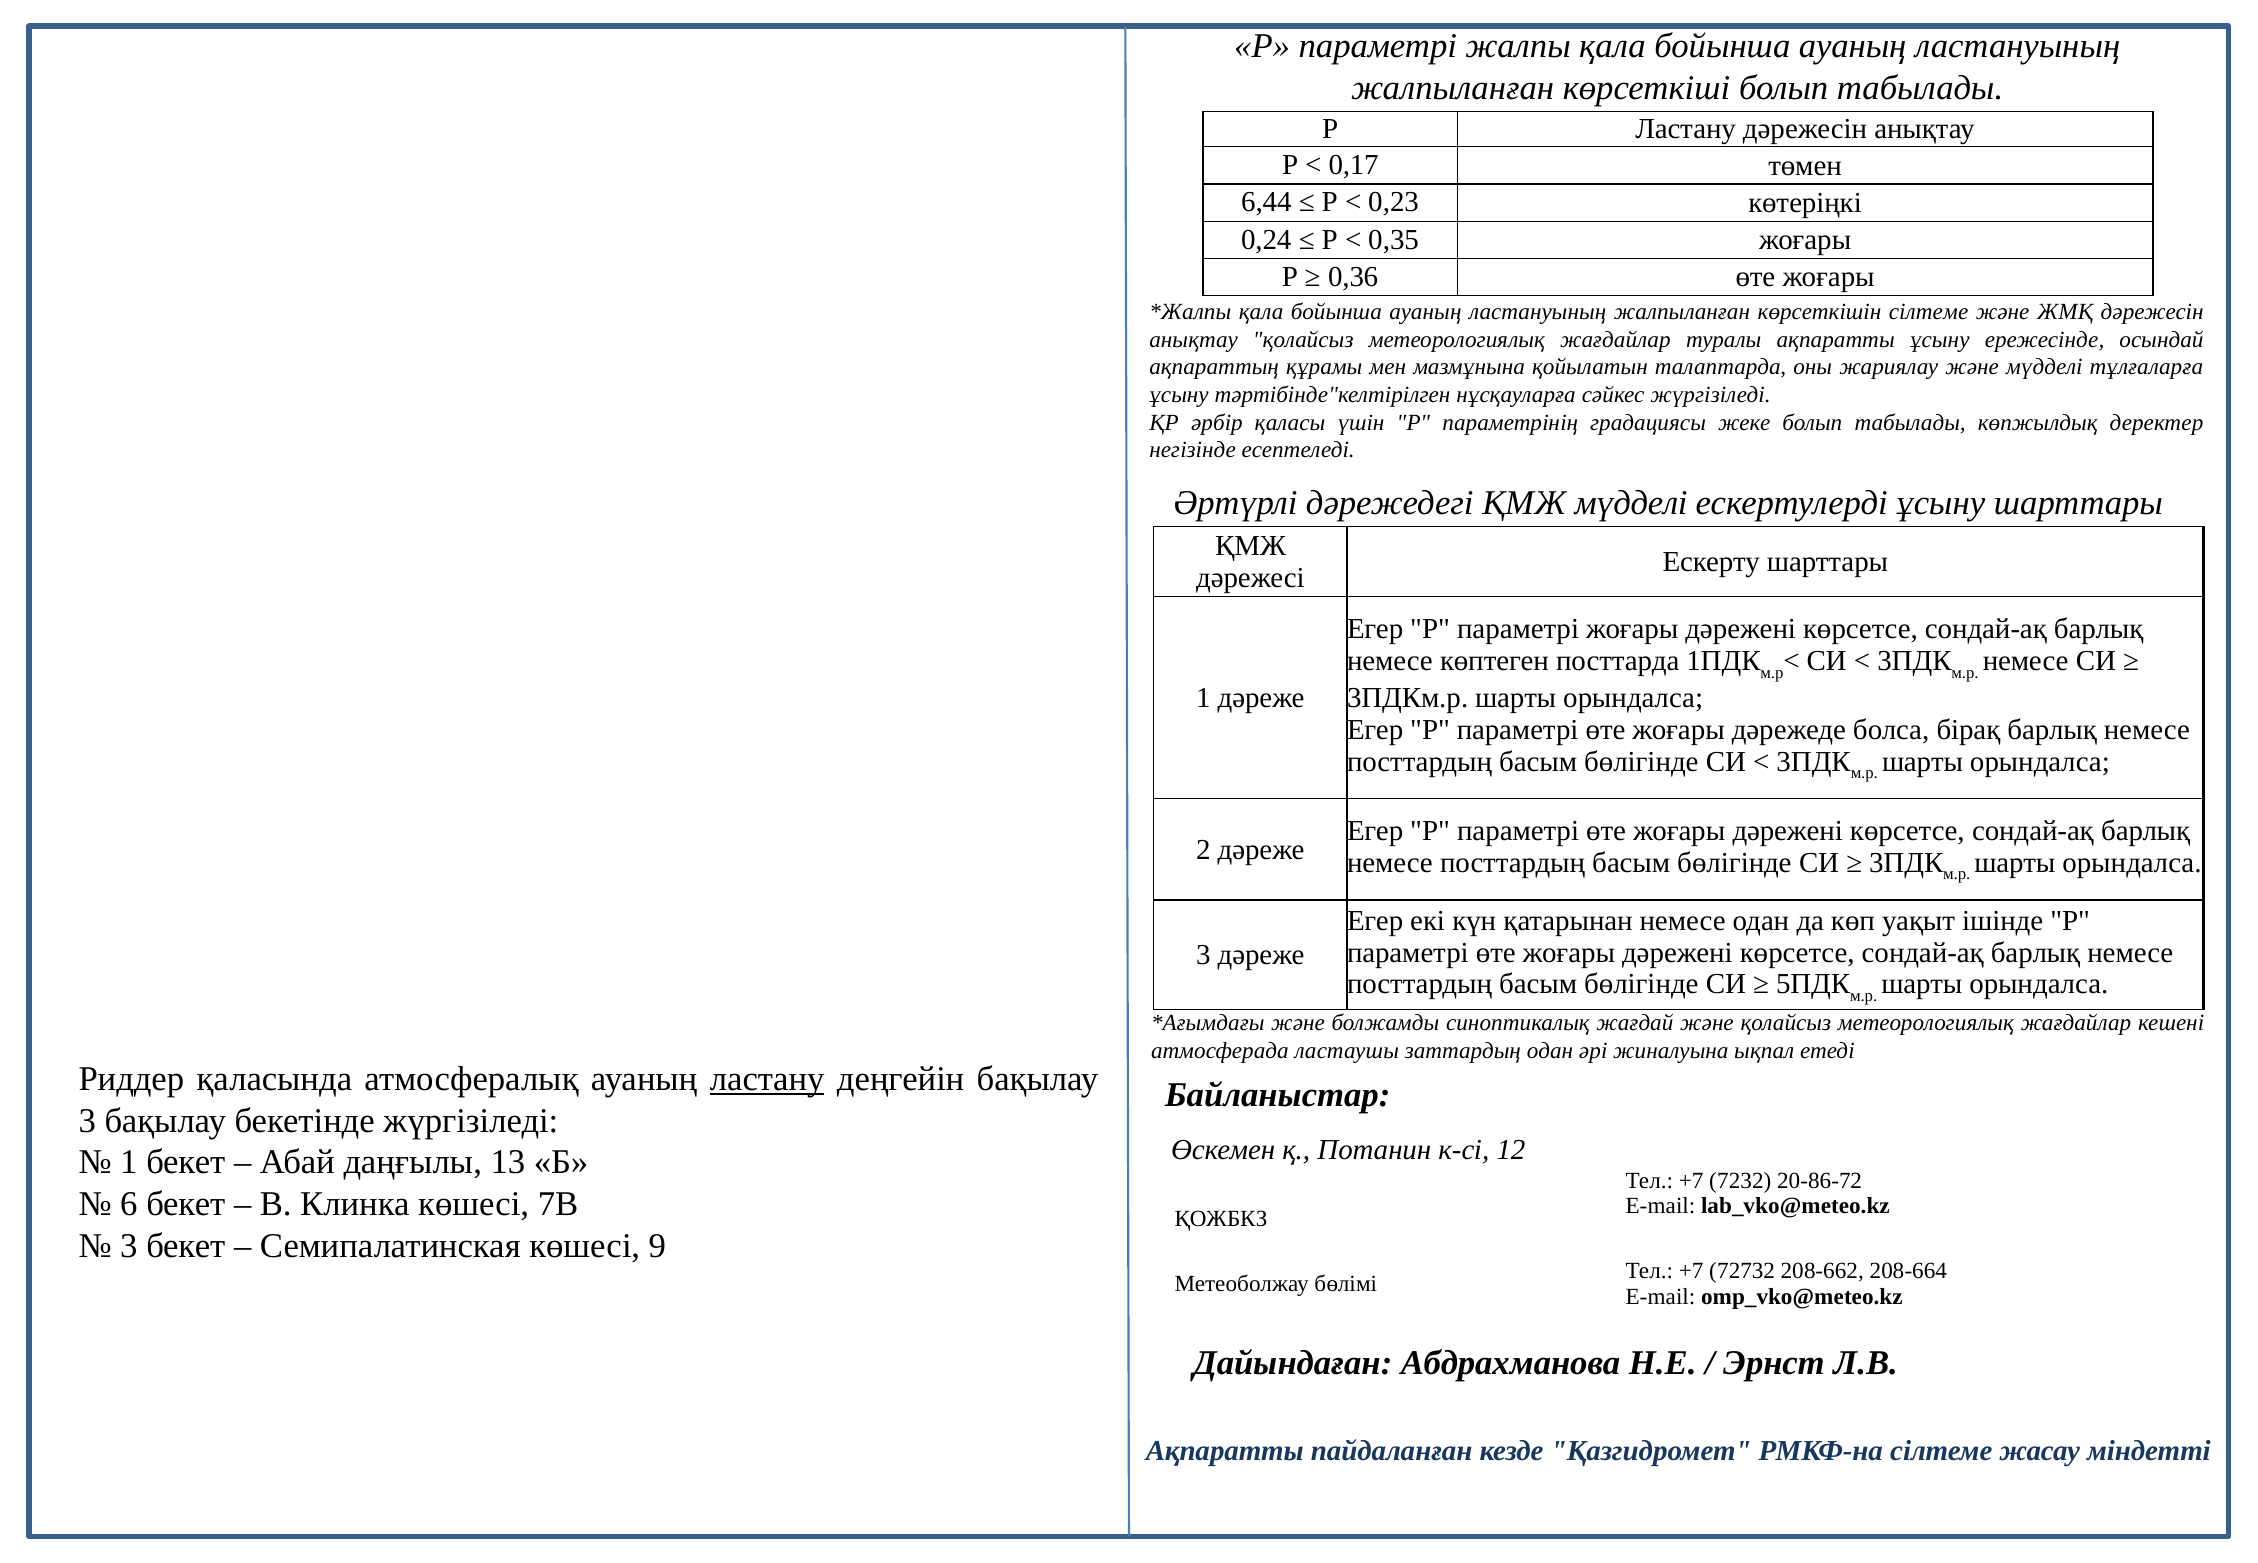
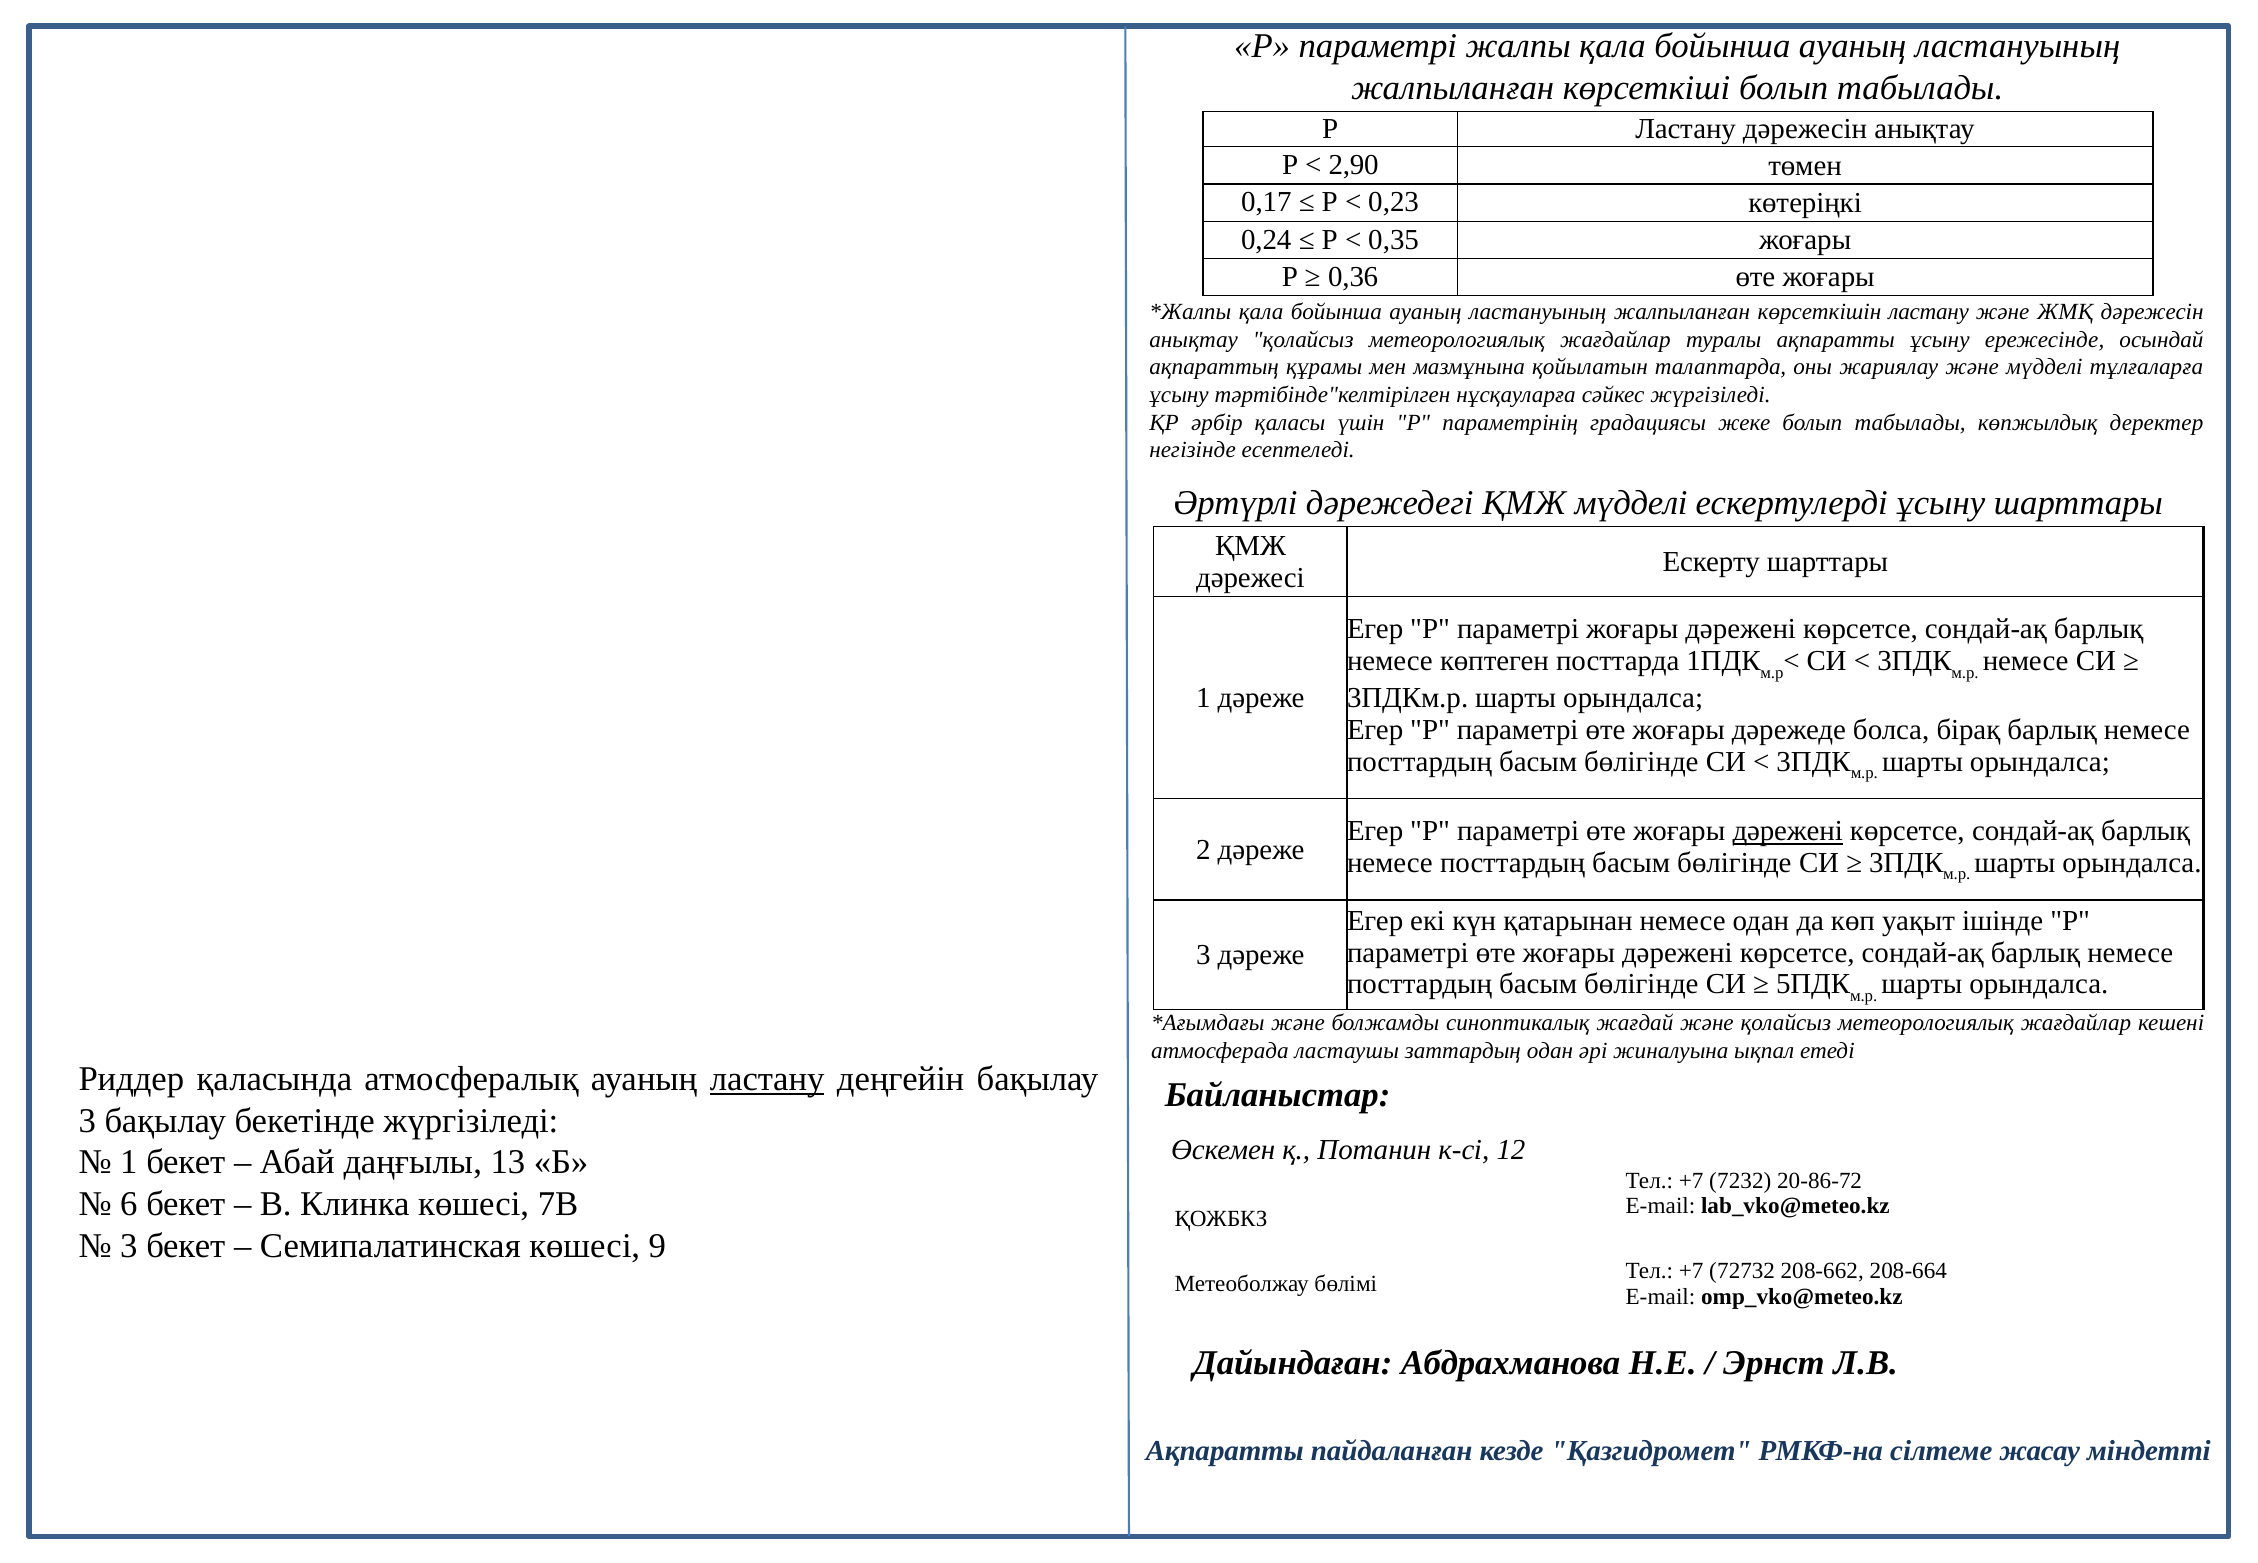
0,17: 0,17 -> 2,90 (1354, 165)
6,44: 6,44 -> 0,17 (1266, 202)
көрсеткішін сілтеме: сілтеме -> ластану (1929, 312)
дәрежені underline: none -> present (1788, 831)
